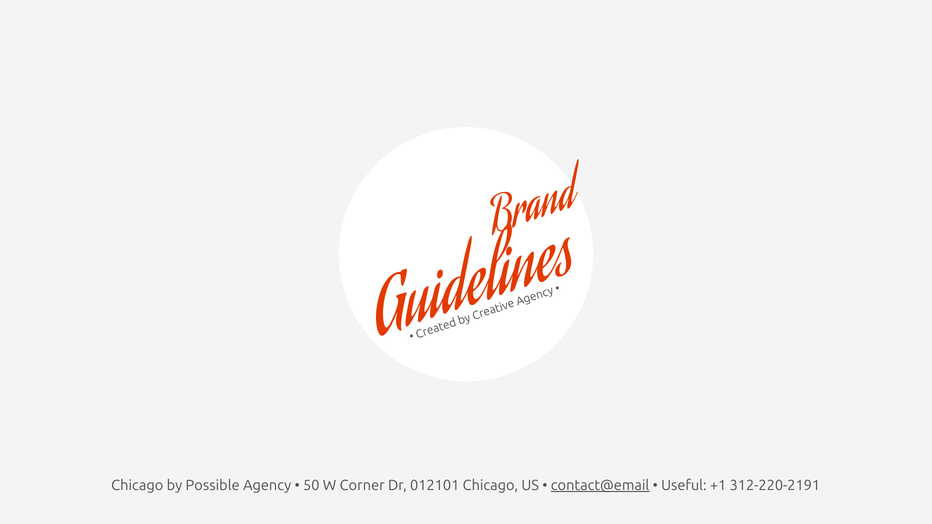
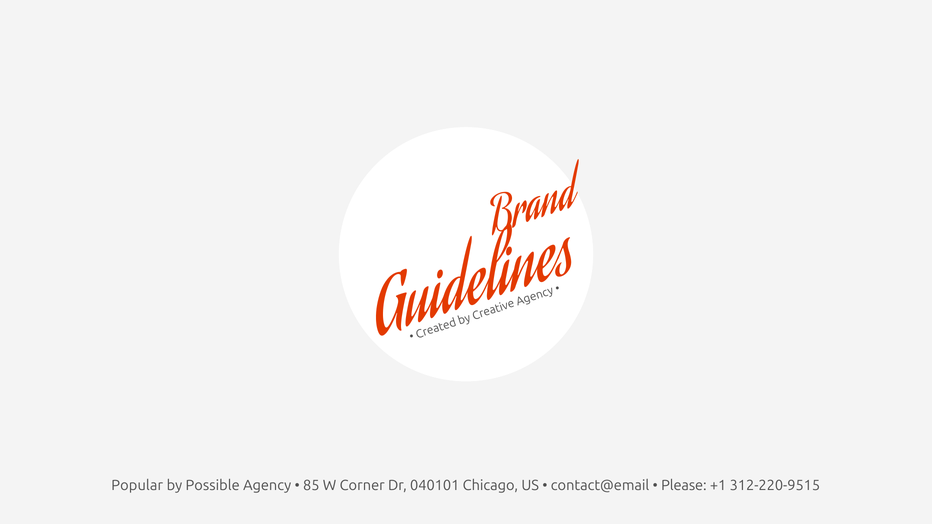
Chicago: Chicago -> Popular (137, 486)
50: 50 -> 85 (311, 486)
012101: 012101 -> 040101 (435, 486)
contact@email underline: present -> none (600, 486)
Useful: Useful -> Please (684, 486)
312-220-2191: 312-220-2191 -> 312-220-9515 (775, 486)
